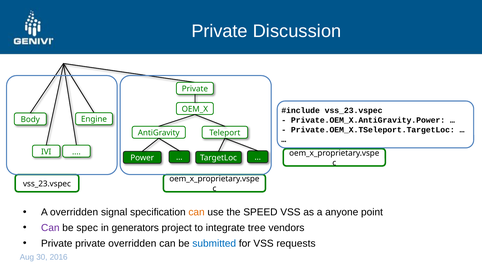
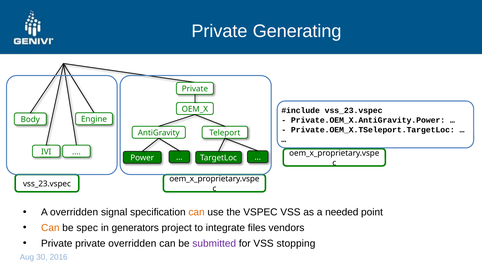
Discussion: Discussion -> Generating (297, 31)
SPEED: SPEED -> VSPEC (260, 212)
anyone: anyone -> needed (342, 212)
Can colour: purple -> orange (50, 228)
tree: tree -> files (257, 228)
submitted colour: blue -> purple (214, 244)
requests: requests -> stopping (296, 244)
